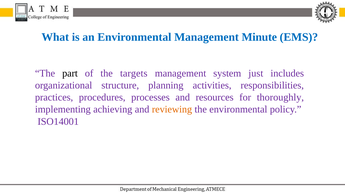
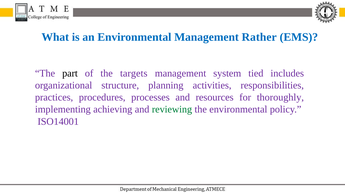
Minute: Minute -> Rather (259, 37)
just: just -> tied (256, 73)
reviewing colour: orange -> green (172, 109)
